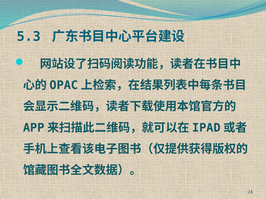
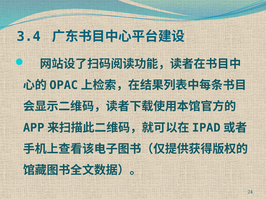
5.3: 5.3 -> 3.4 (29, 37)
